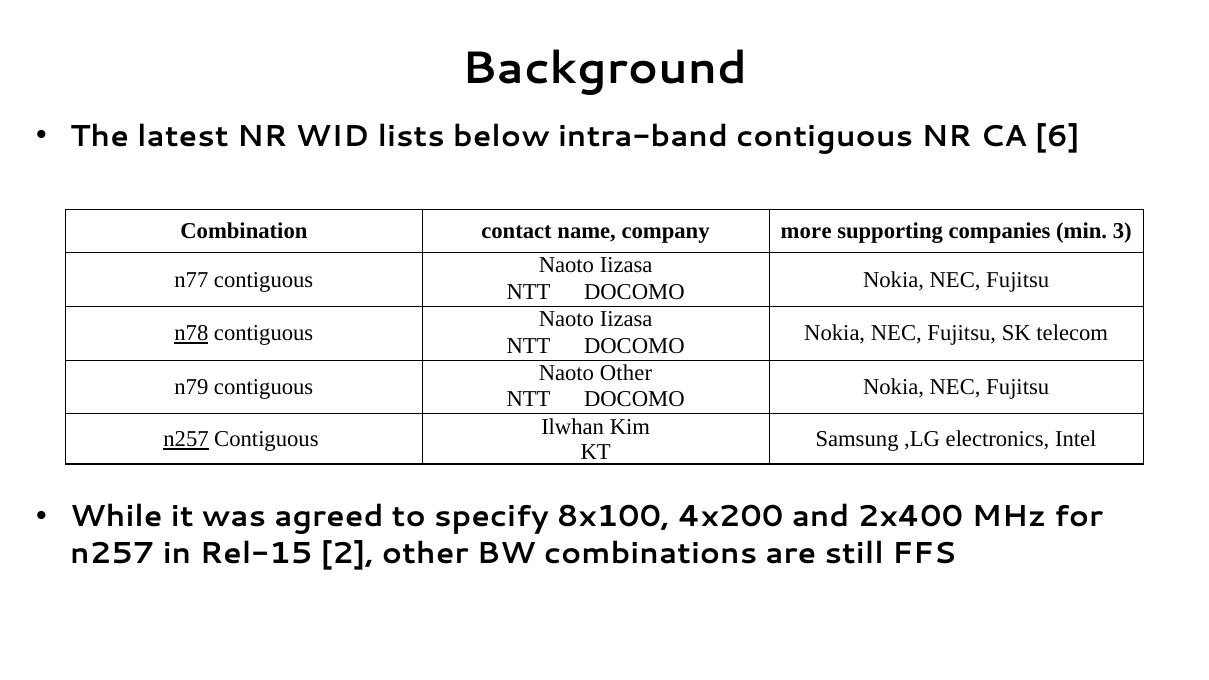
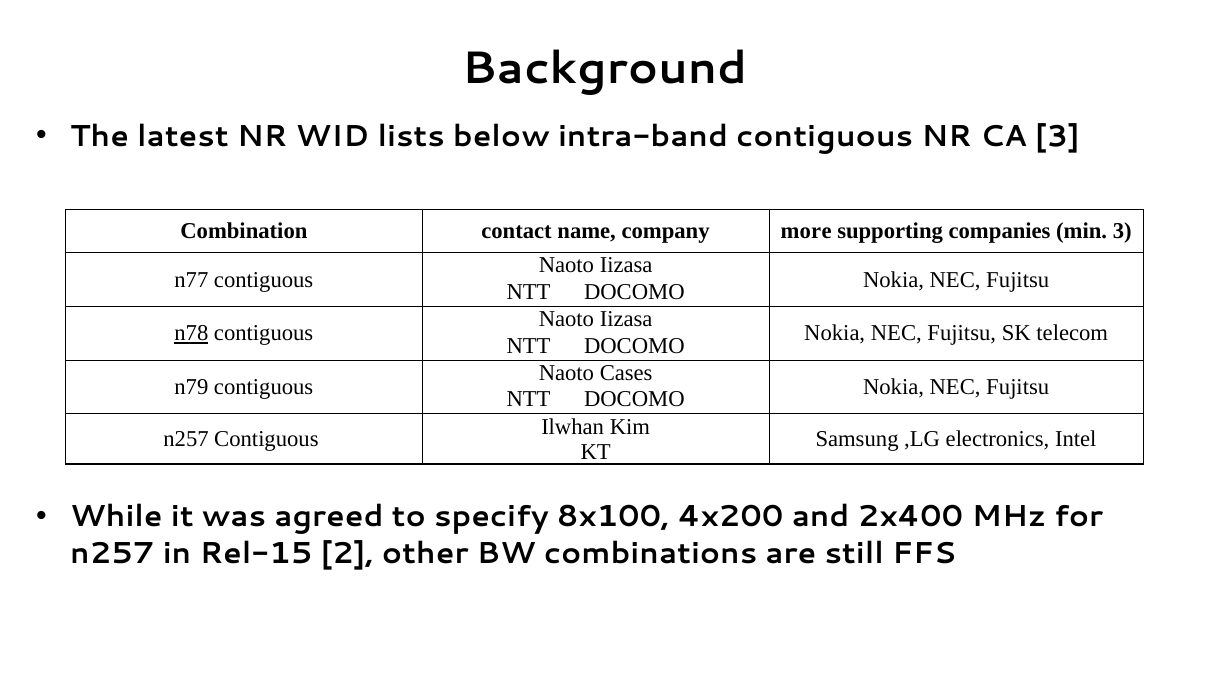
CA 6: 6 -> 3 (1057, 136)
Naoto Other: Other -> Cases (626, 373)
n257 underline: present -> none (186, 439)
